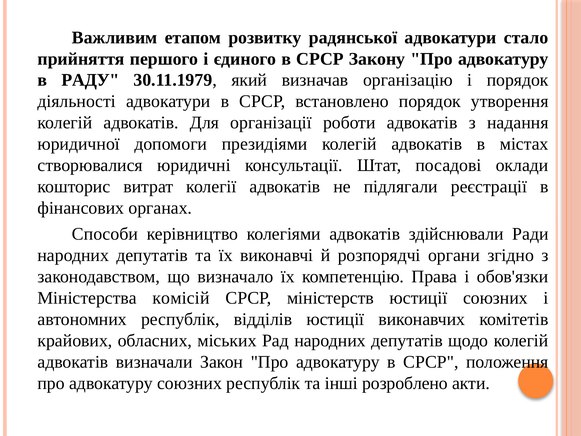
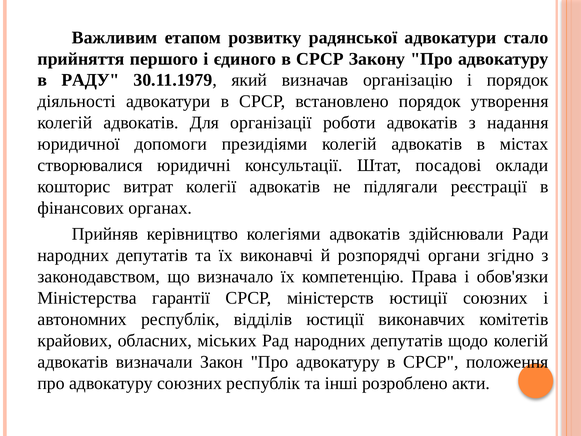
Способи: Способи -> Прийняв (105, 234)
комісій: комісій -> гарантії (181, 298)
